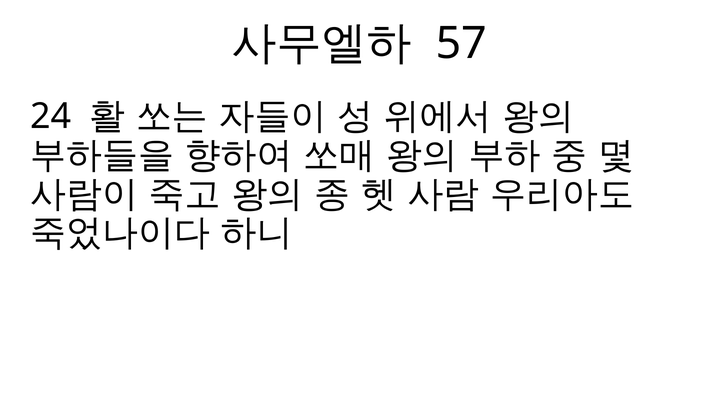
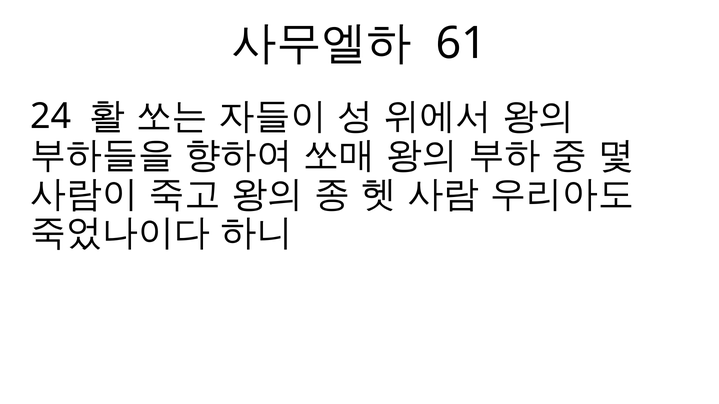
57: 57 -> 61 (461, 43)
